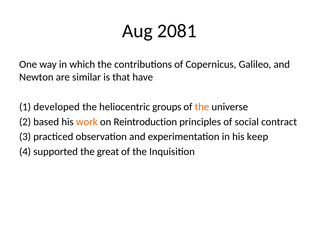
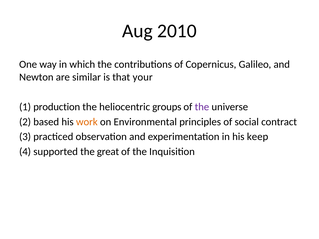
2081: 2081 -> 2010 (177, 31)
have: have -> your (143, 77)
developed: developed -> production (57, 107)
the colour: orange -> purple (202, 107)
Reintroduction: Reintroduction -> Environmental (145, 122)
